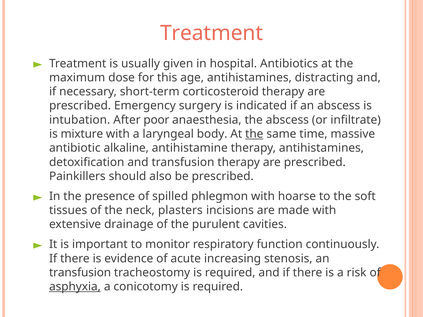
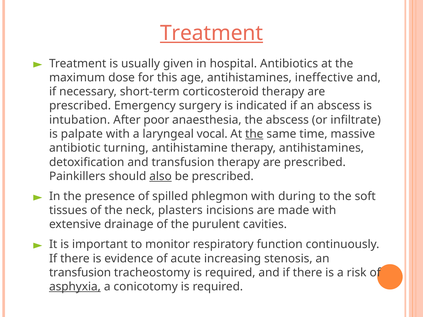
Treatment underline: none -> present (212, 33)
distracting: distracting -> ineffective (324, 78)
mixture: mixture -> palpate (82, 134)
body: body -> vocal (212, 134)
alkaline: alkaline -> turning (126, 148)
also underline: none -> present (161, 176)
hoarse: hoarse -> during (297, 196)
